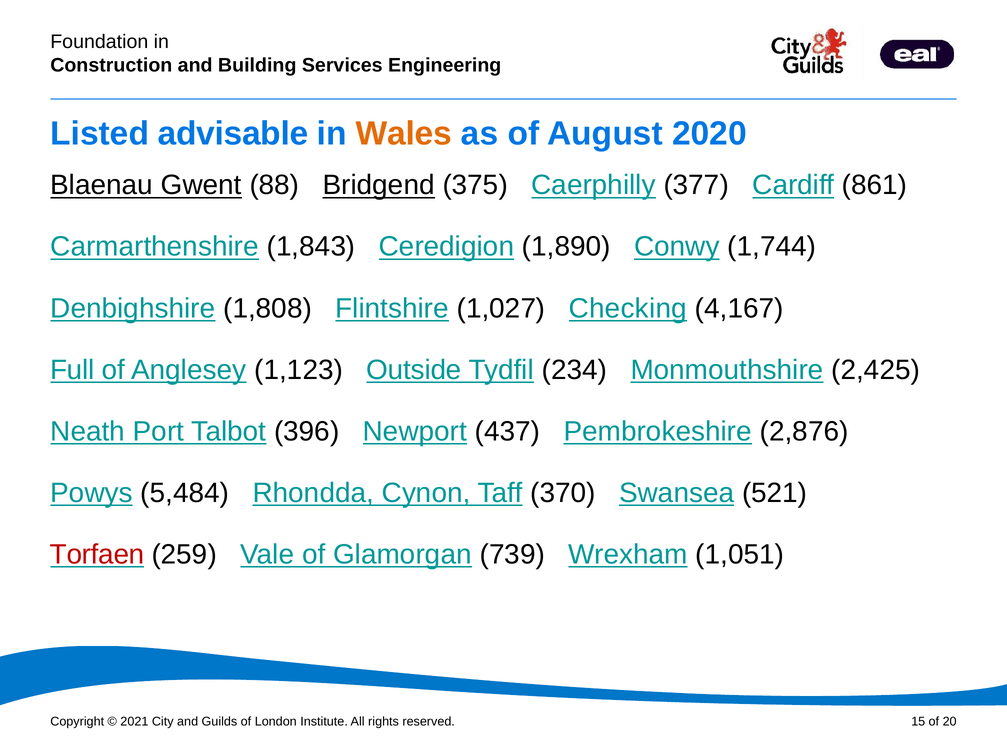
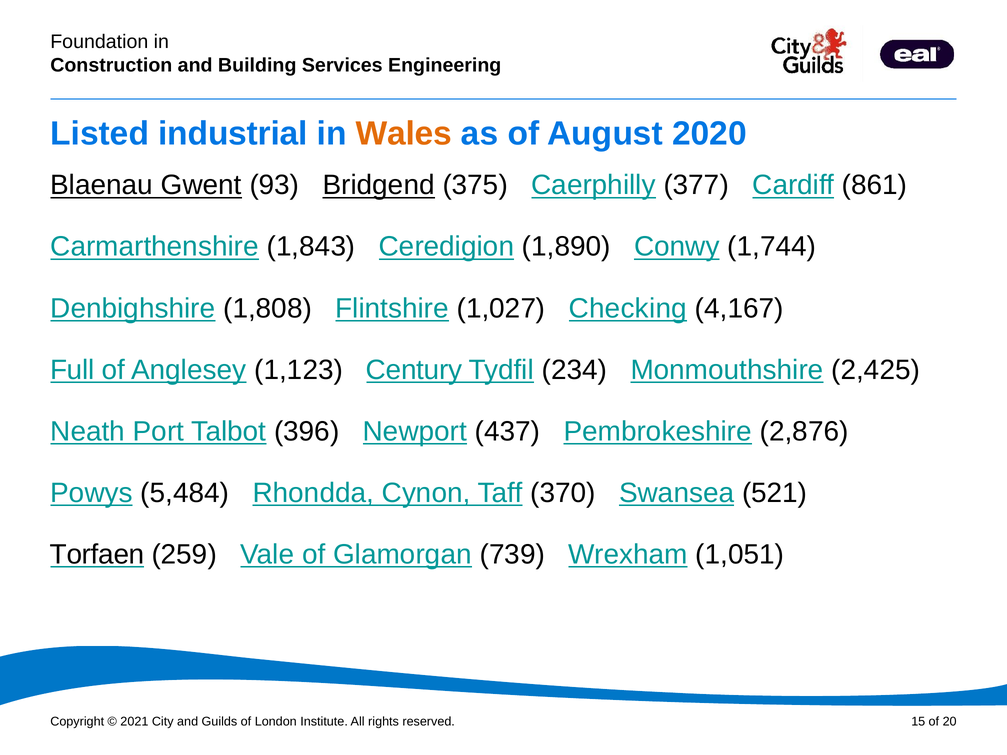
advisable: advisable -> industrial (233, 134)
88: 88 -> 93 (274, 185)
Outside: Outside -> Century (414, 370)
Torfaen colour: red -> black (97, 555)
